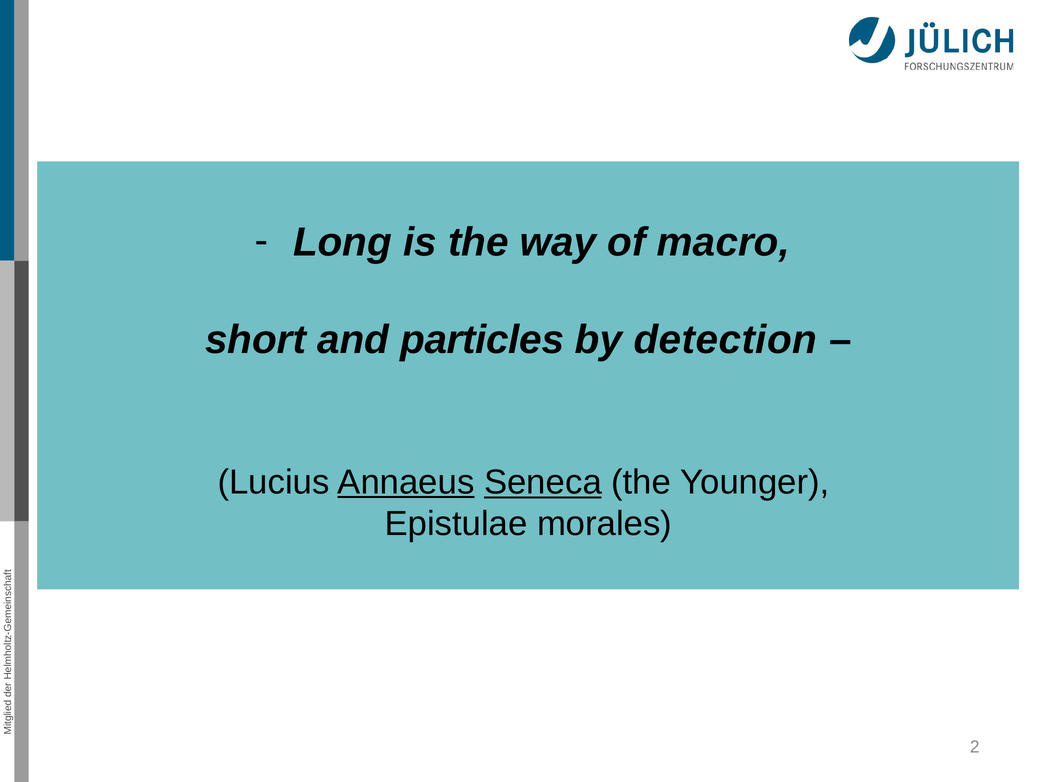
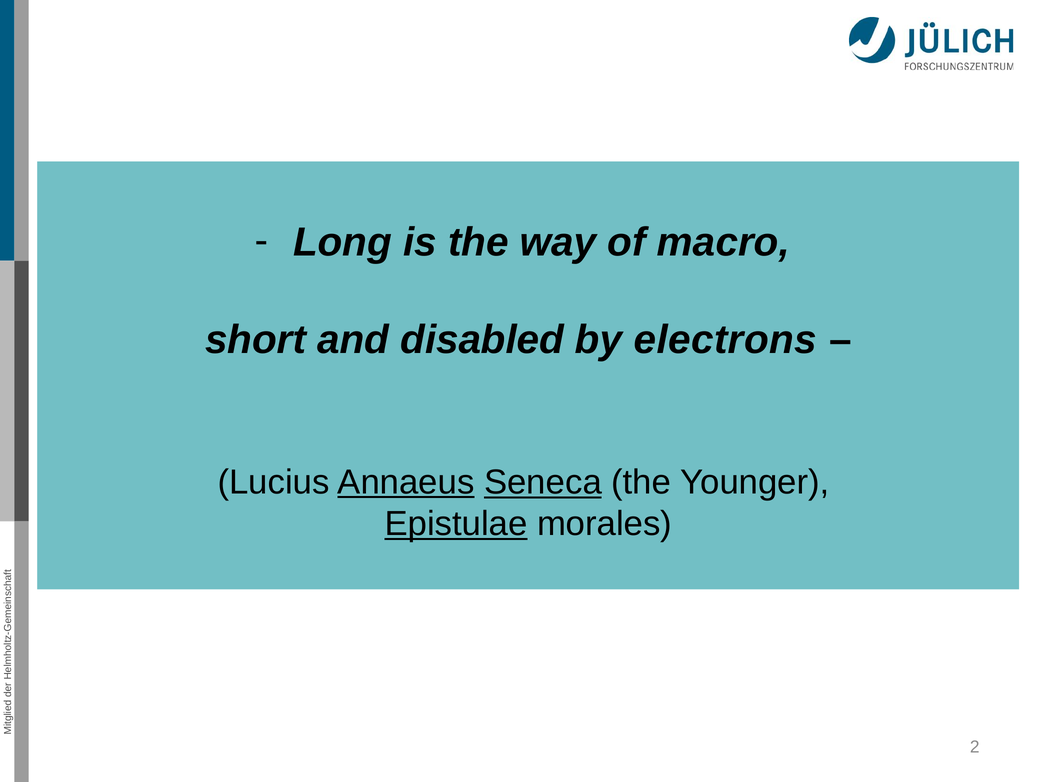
particles: particles -> disabled (482, 340)
detection: detection -> electrons (725, 340)
Epistulae underline: none -> present (456, 524)
